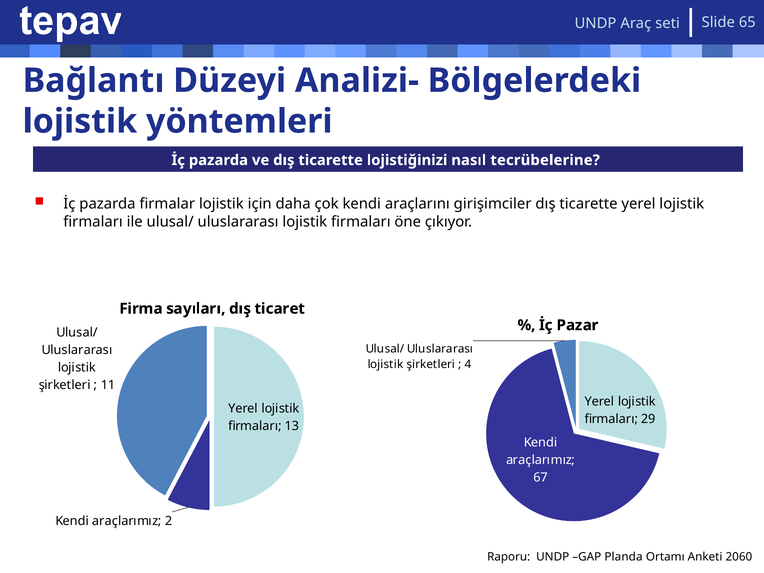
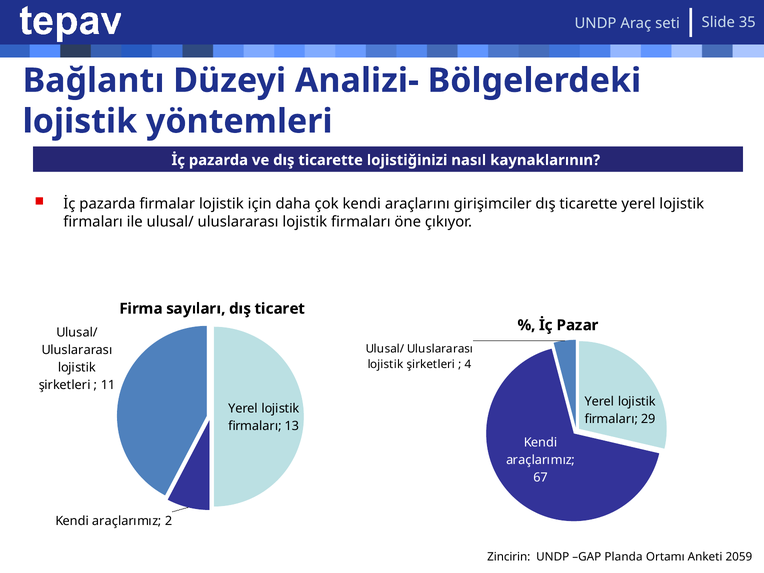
65: 65 -> 35 (747, 22)
tecrübelerine: tecrübelerine -> kaynaklarının (545, 160)
Raporu: Raporu -> Zincirin (509, 557)
2060: 2060 -> 2059 (739, 557)
